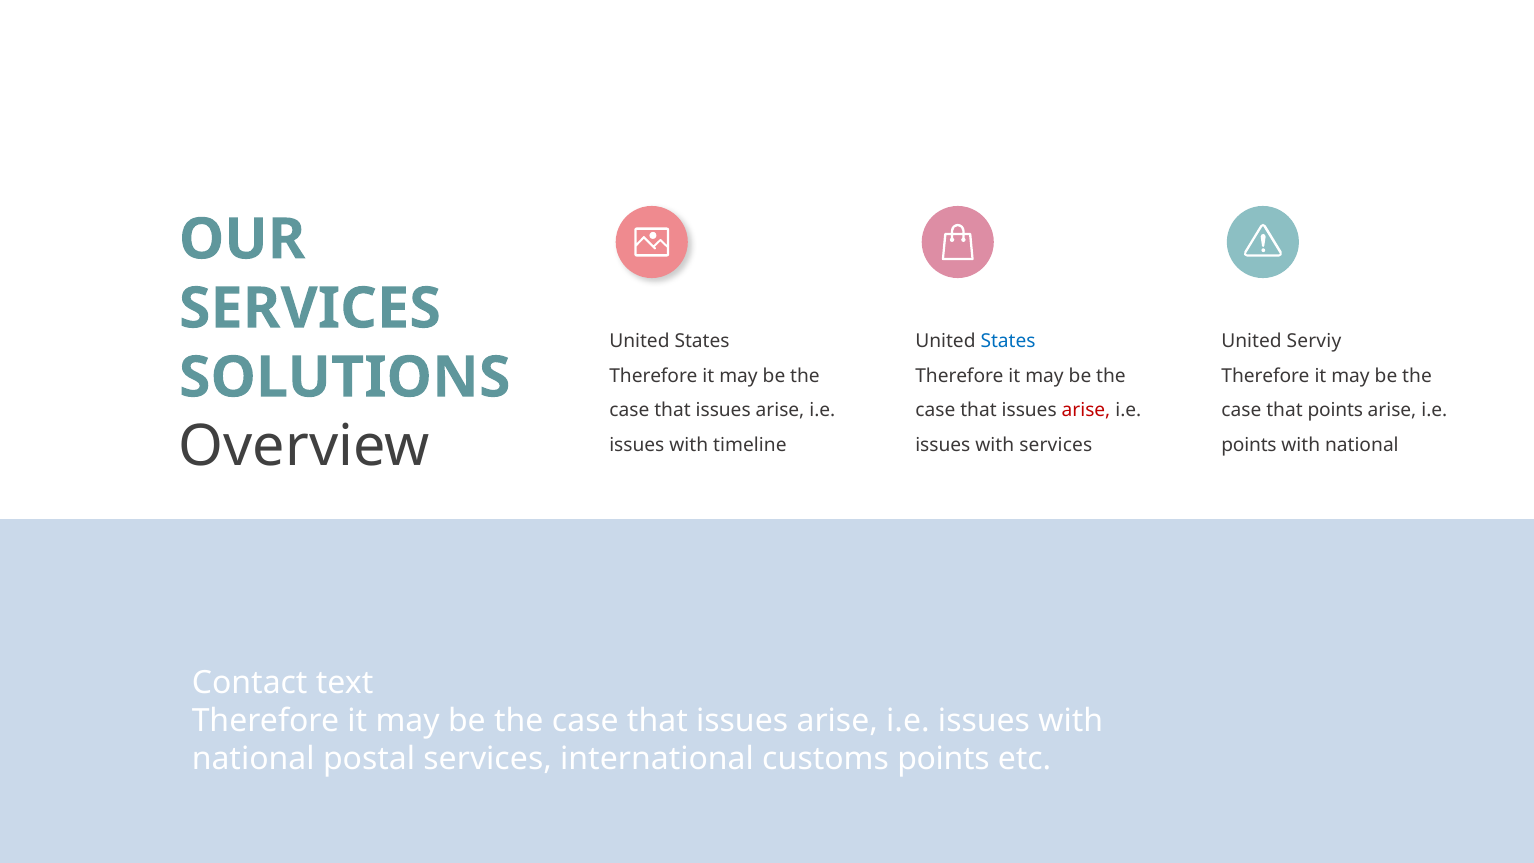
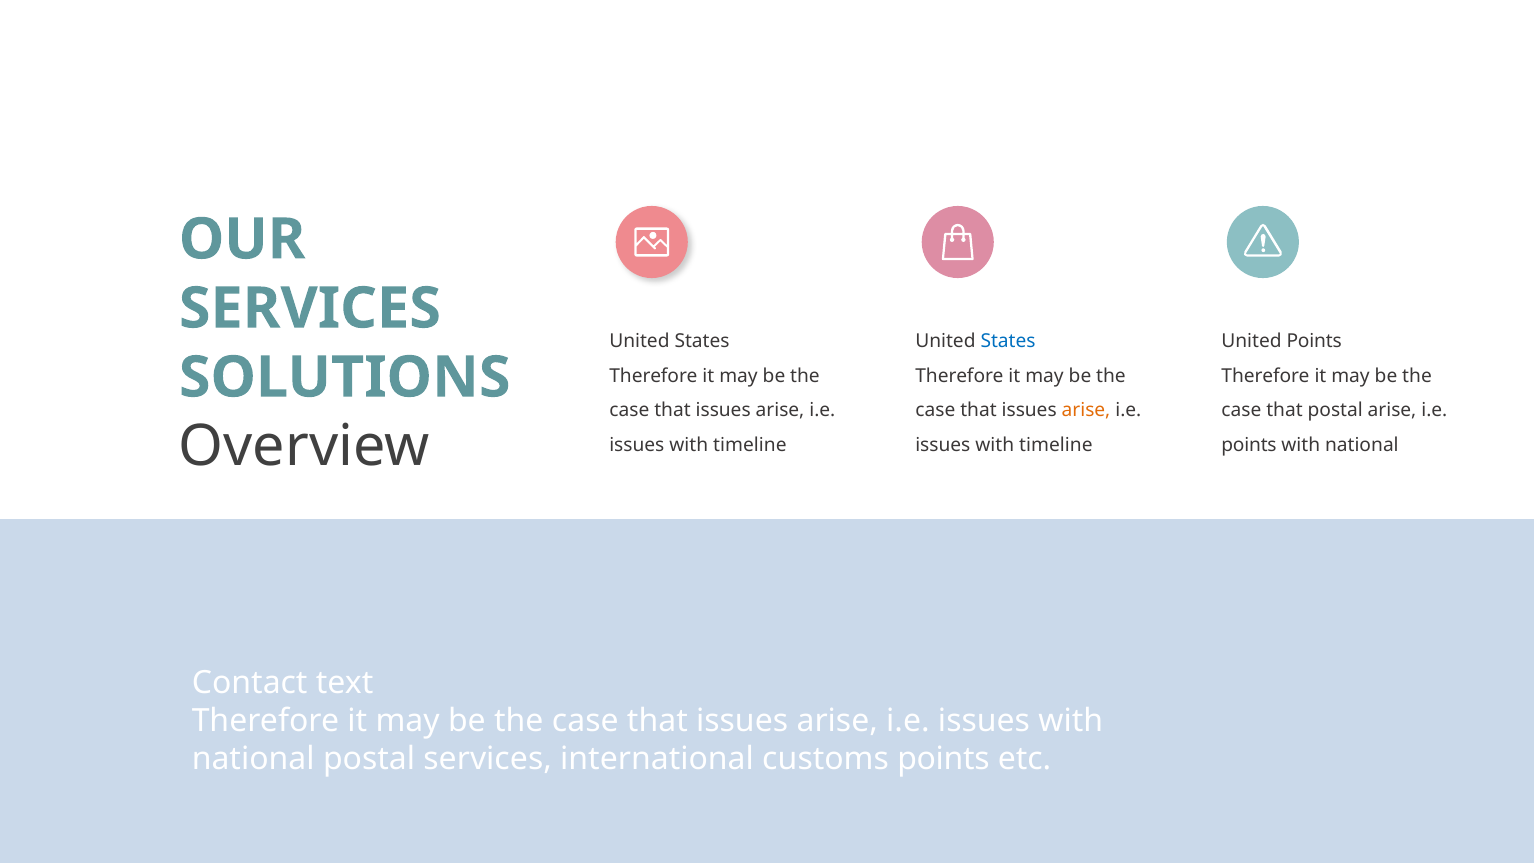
United Serviy: Serviy -> Points (1314, 341)
arise colour: red -> orange (1086, 410)
that points: points -> postal (1335, 410)
services: services -> timeline (1056, 445)
